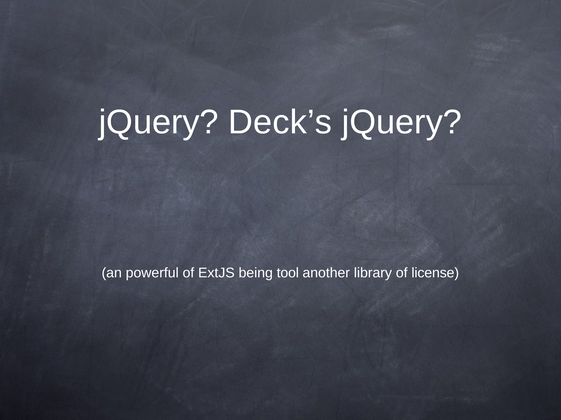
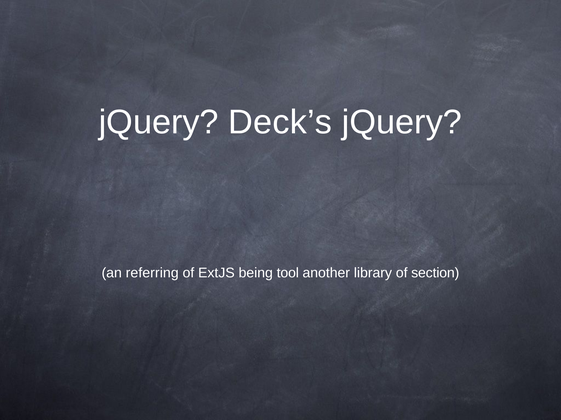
powerful: powerful -> referring (152, 273)
license: license -> section (435, 273)
